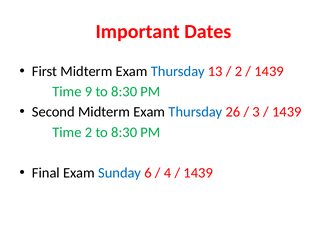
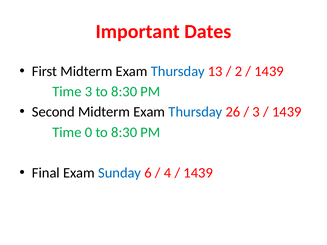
Time 9: 9 -> 3 (89, 92)
Time 2: 2 -> 0 (89, 132)
